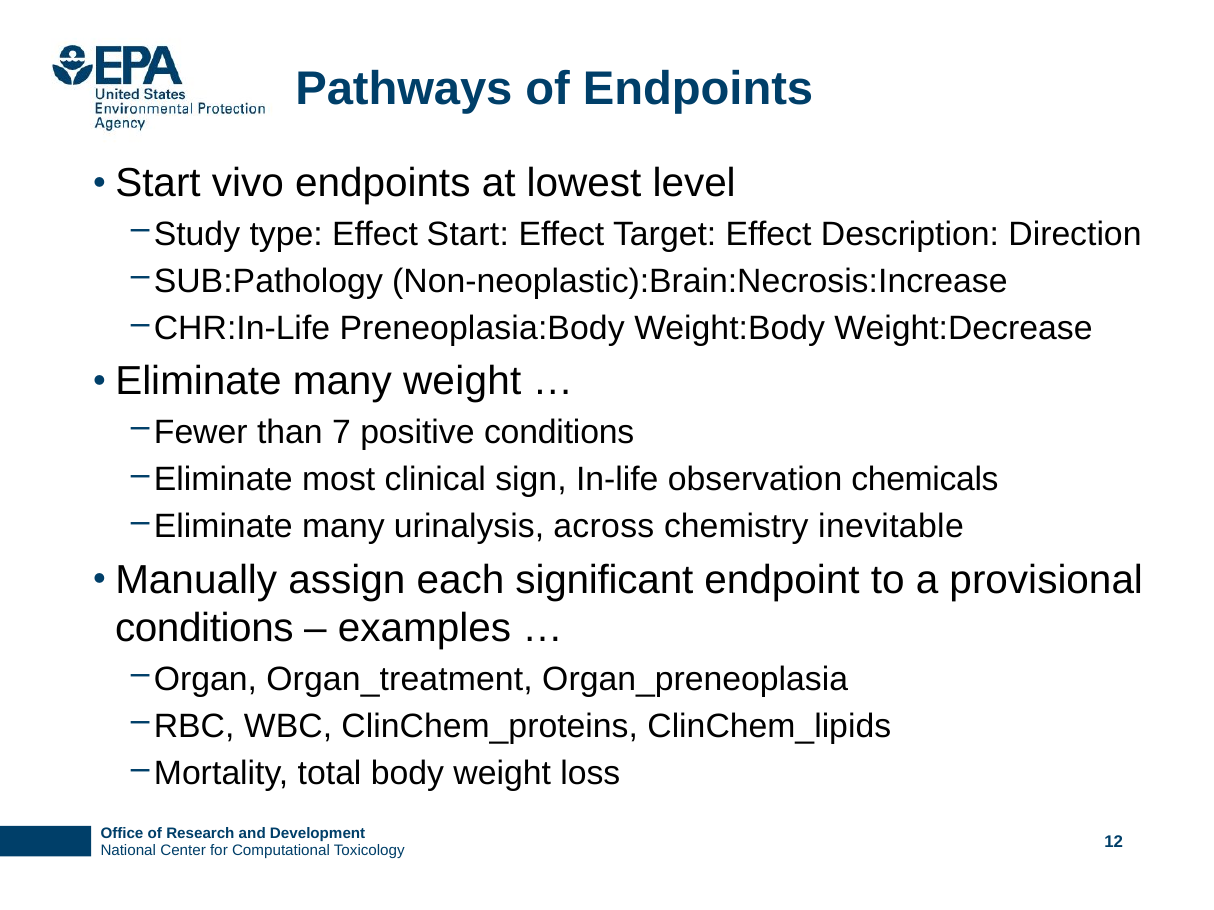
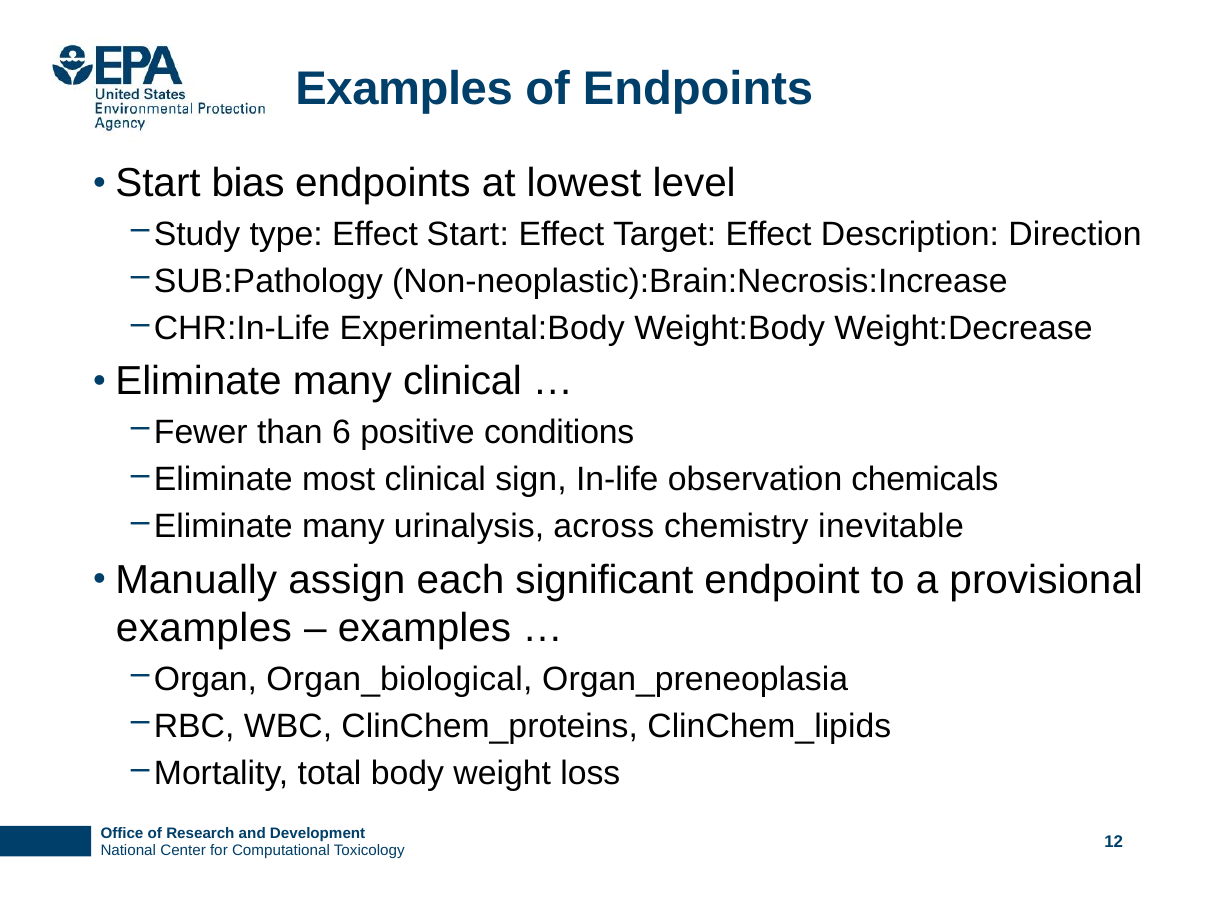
Pathways: Pathways -> Examples (404, 89)
vivo: vivo -> bias (248, 183)
Preneoplasia:Body: Preneoplasia:Body -> Experimental:Body (482, 329)
many weight: weight -> clinical (462, 382)
7: 7 -> 6 (341, 432)
conditions: conditions -> examples (204, 629)
Organ_treatment: Organ_treatment -> Organ_biological (399, 679)
